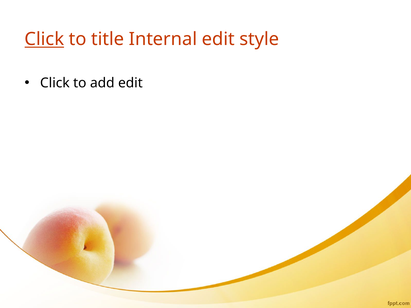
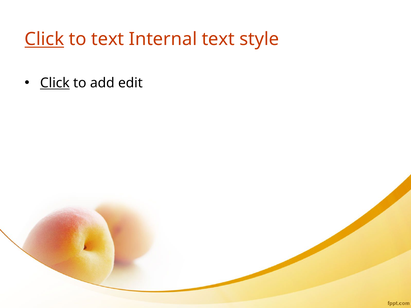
to title: title -> text (108, 39)
Internal edit: edit -> text (218, 39)
Click underline: none -> present (55, 83)
